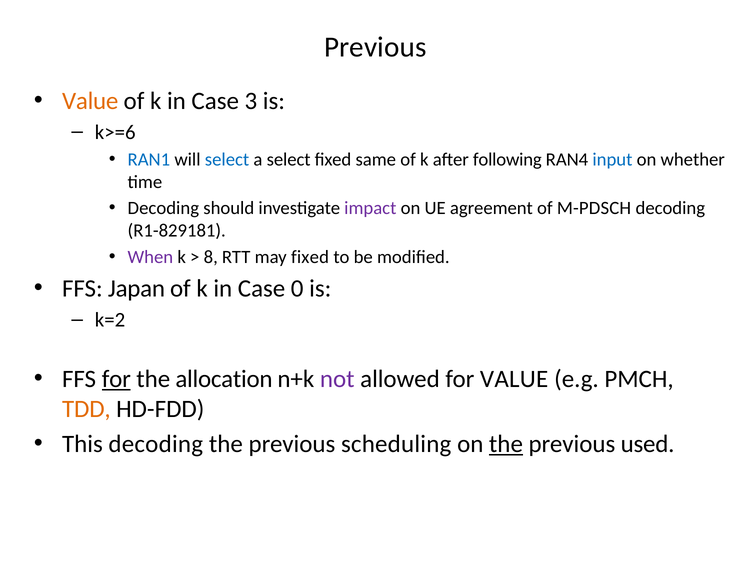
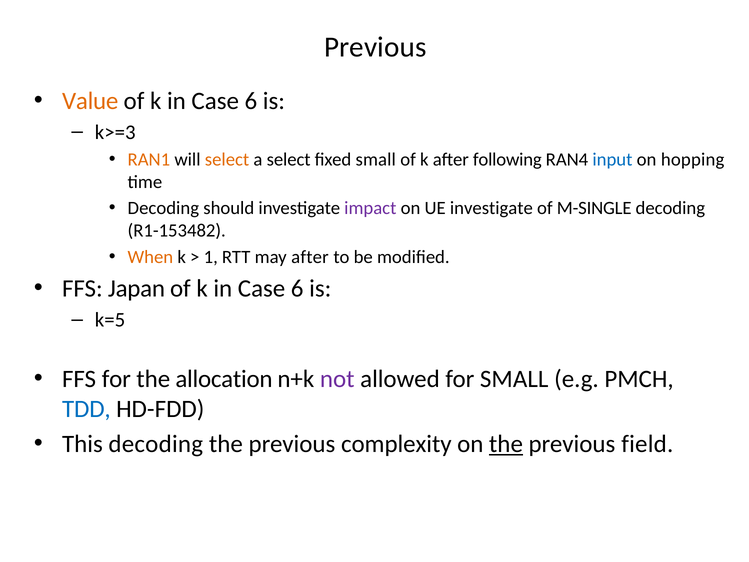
3: 3 -> 6 (251, 101)
k>=6: k>=6 -> k>=3 (115, 132)
RAN1 colour: blue -> orange (149, 159)
select colour: blue -> orange (227, 159)
fixed same: same -> small (376, 159)
whether: whether -> hopping (693, 159)
UE agreement: agreement -> investigate (491, 208)
M-PDSCH: M-PDSCH -> M-SINGLE (594, 208)
R1-829181: R1-829181 -> R1-153482 (177, 231)
When colour: purple -> orange (150, 257)
8: 8 -> 1 (211, 257)
may fixed: fixed -> after (310, 257)
0: 0 -> 6 (297, 288)
k=2: k=2 -> k=5 (110, 320)
for underline: present -> none (116, 379)
for VALUE: VALUE -> SMALL (514, 379)
TDD colour: orange -> blue (86, 409)
scheduling: scheduling -> complexity (396, 444)
used: used -> field (647, 444)
